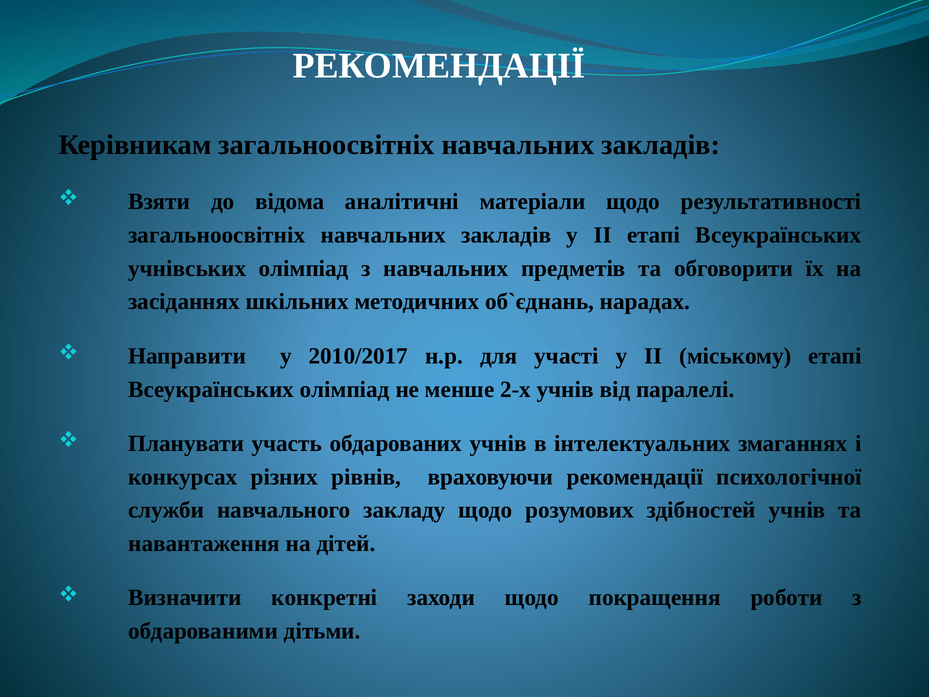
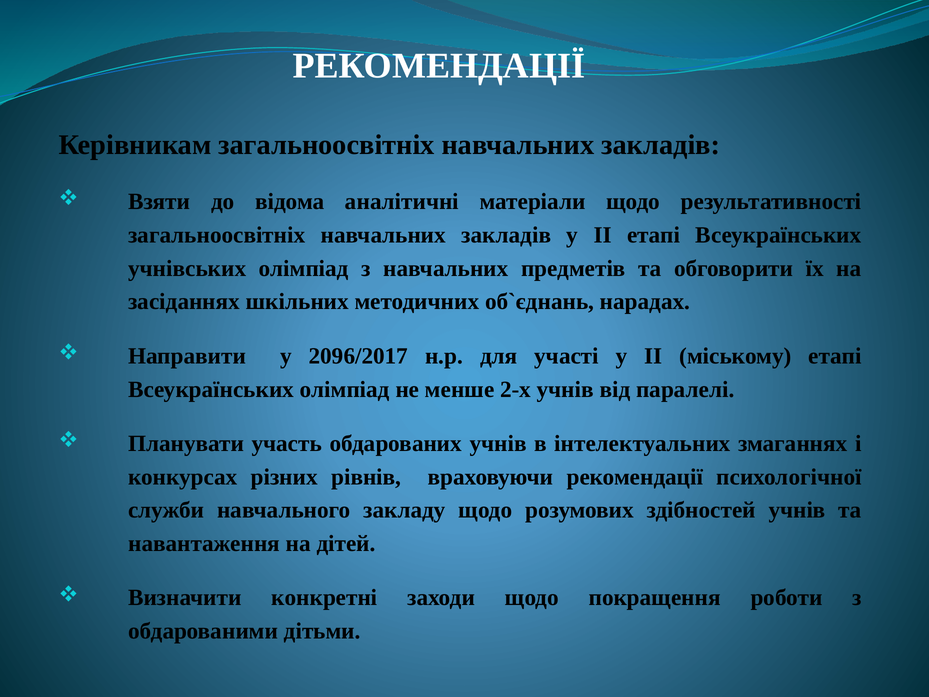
2010/2017: 2010/2017 -> 2096/2017 (358, 356)
